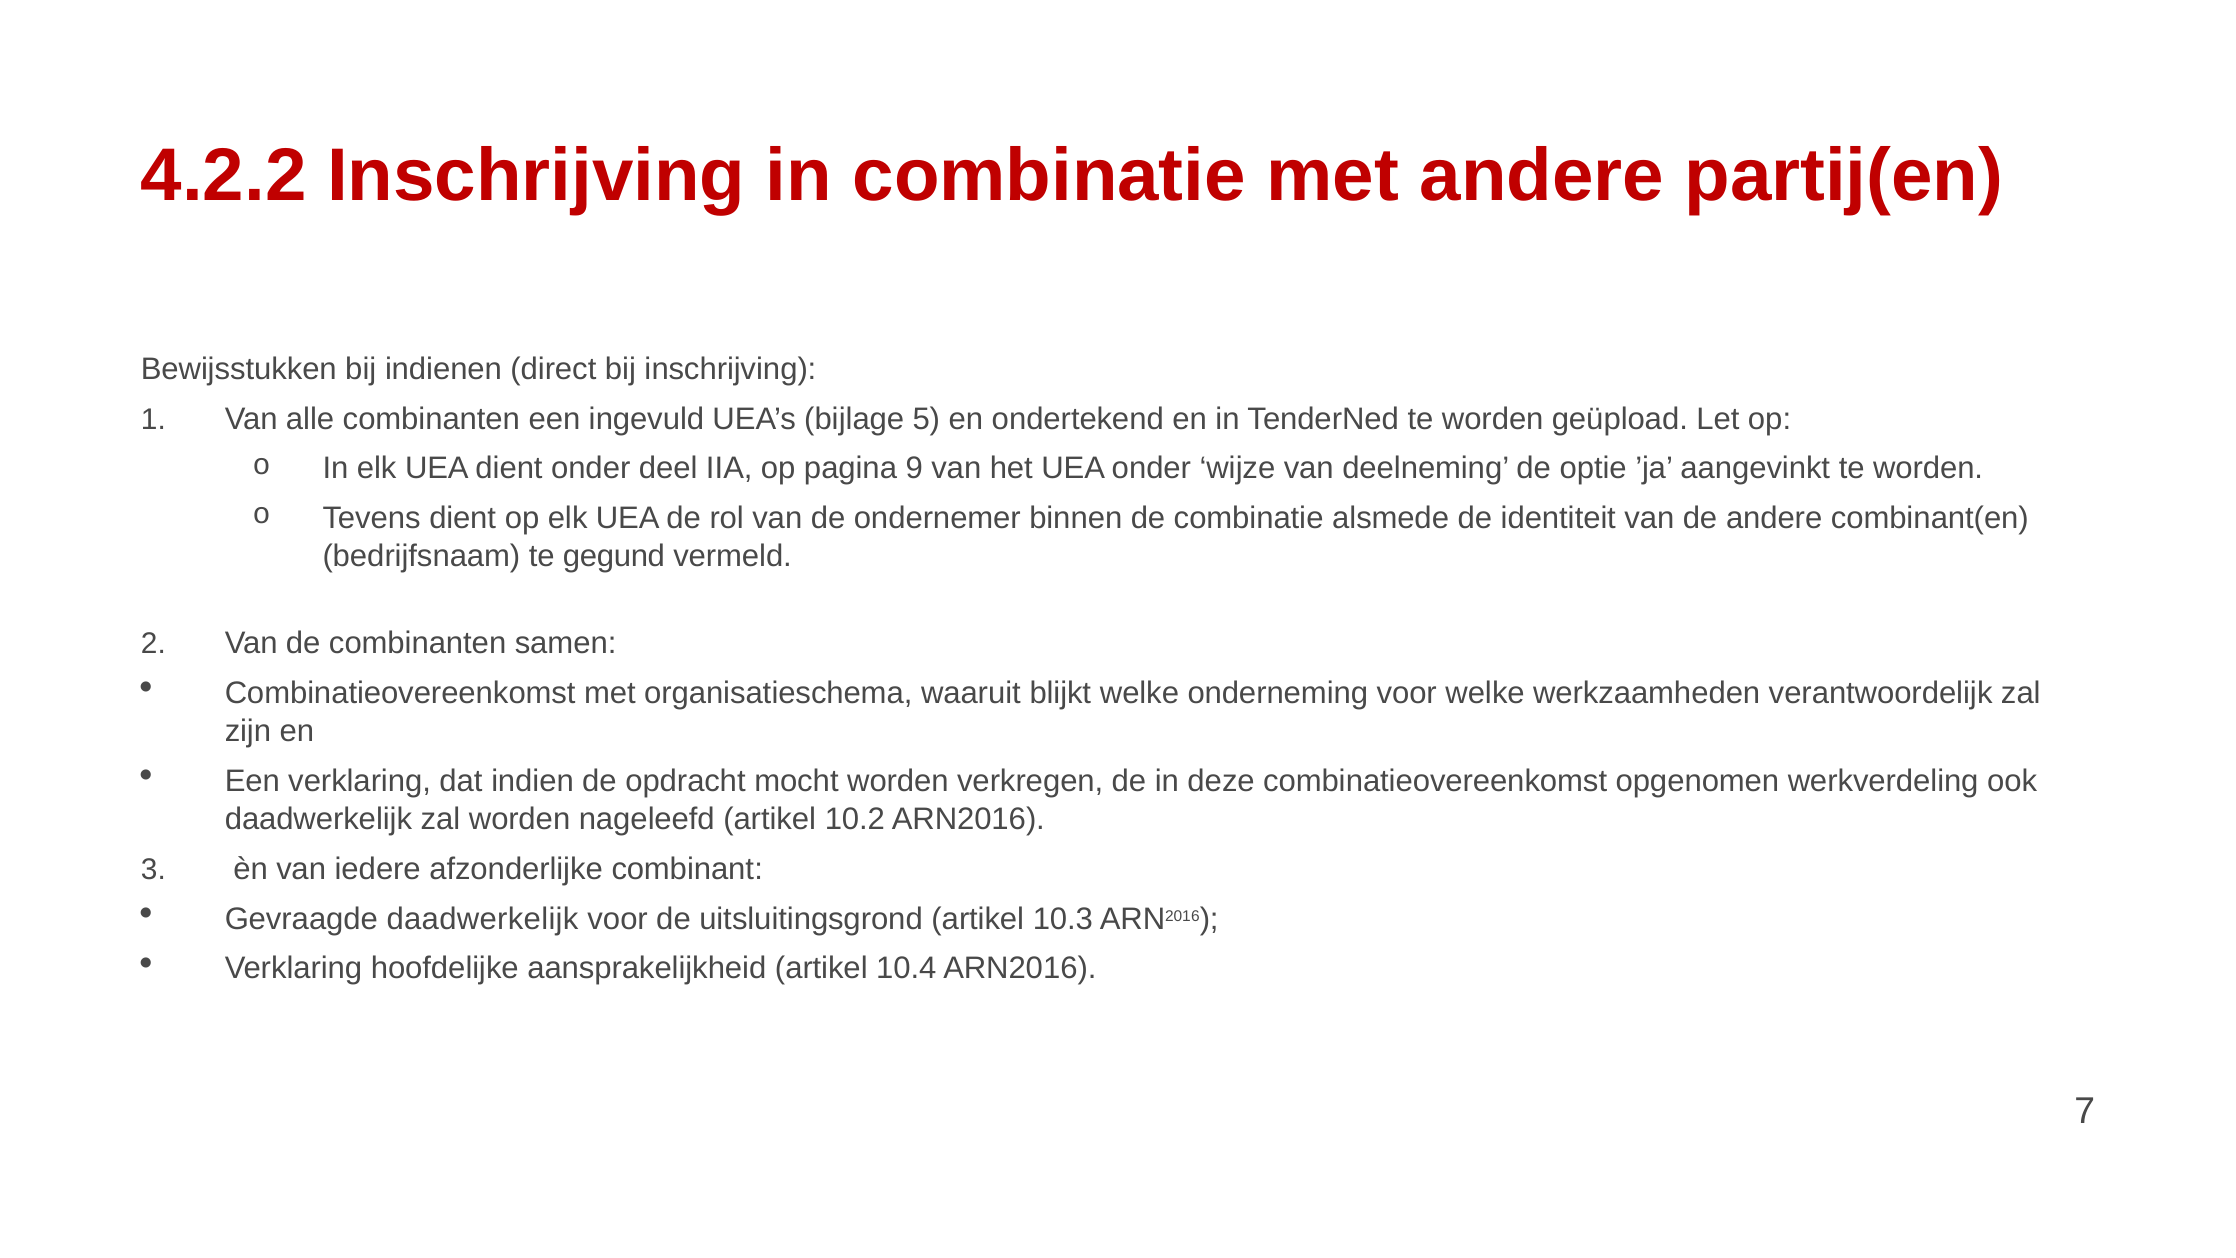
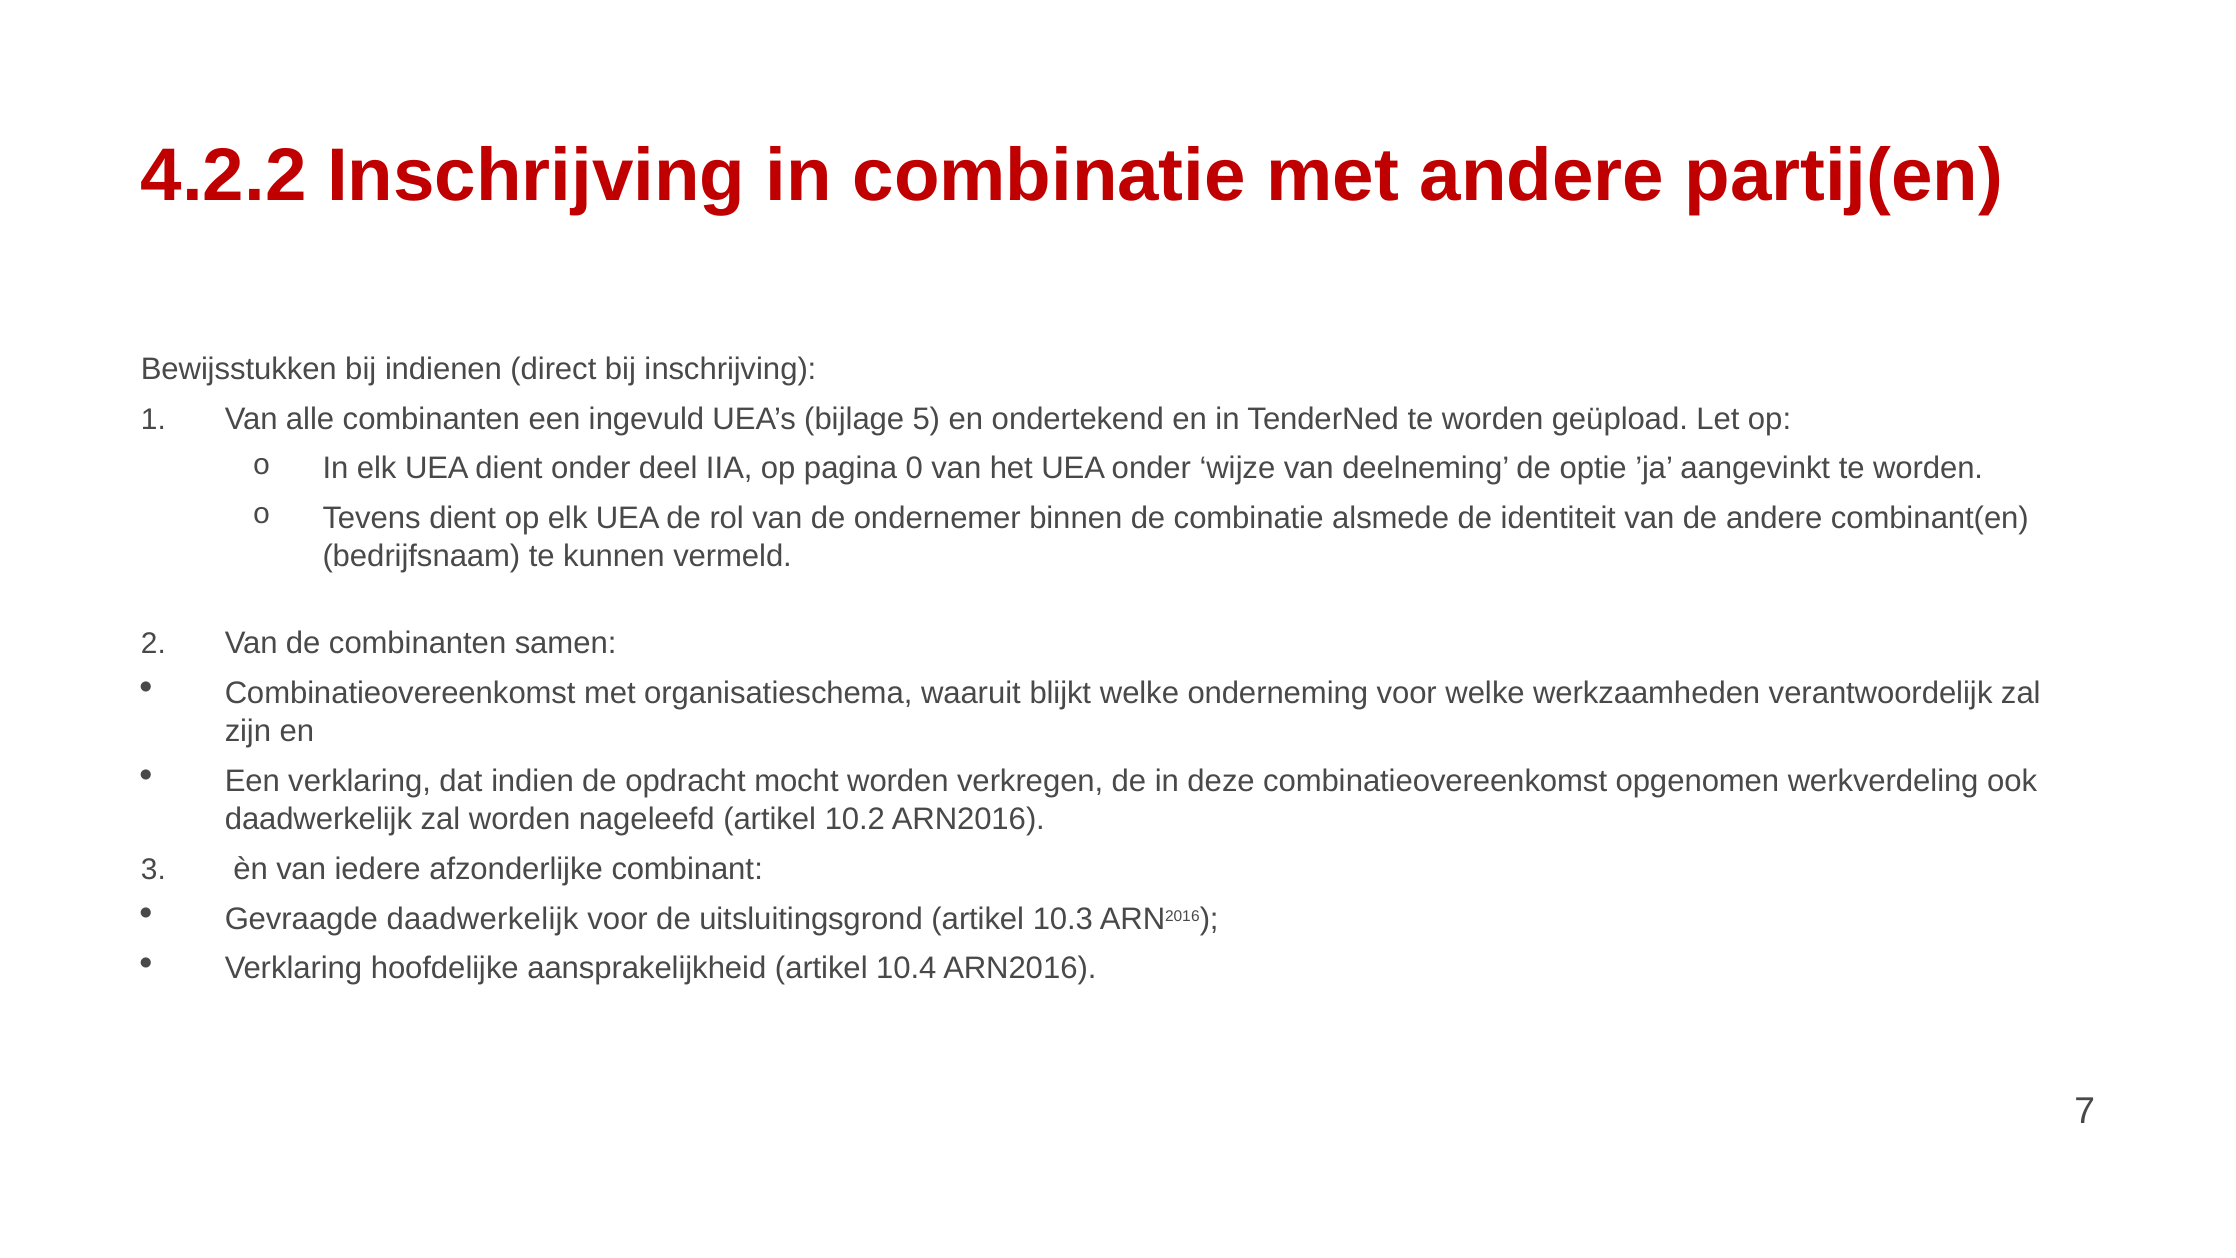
9: 9 -> 0 (914, 468)
gegund: gegund -> kunnen (614, 557)
